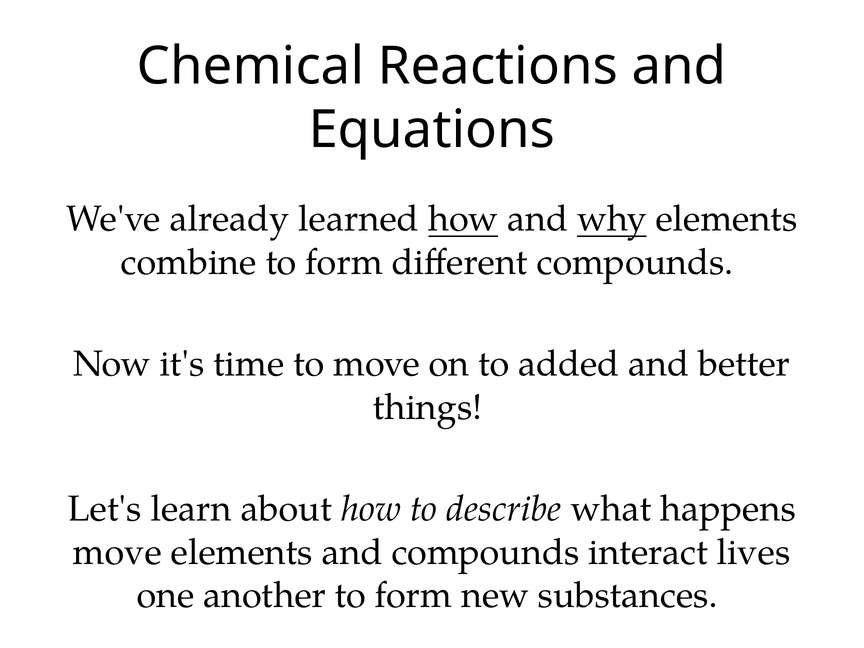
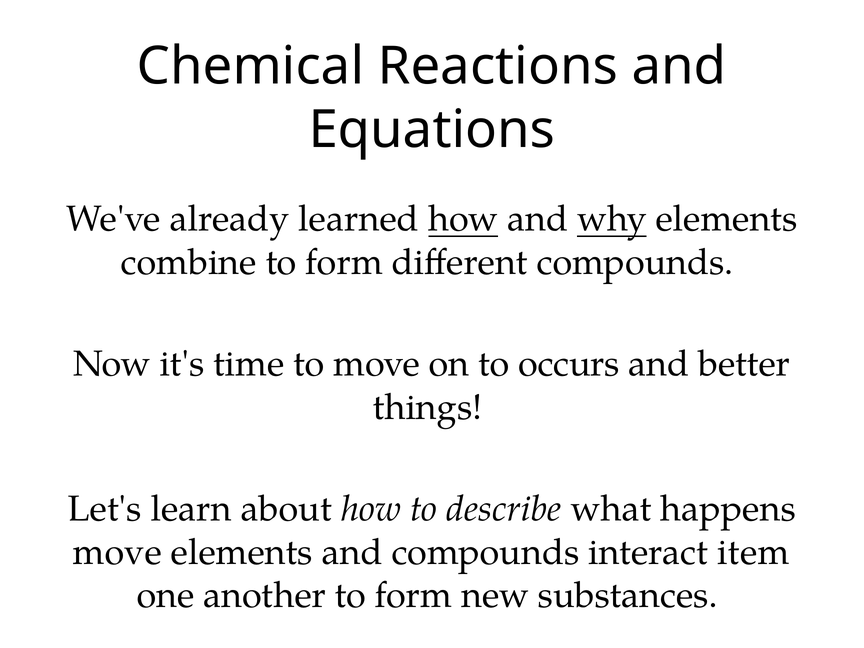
added: added -> occurs (569, 364)
lives: lives -> item (753, 552)
